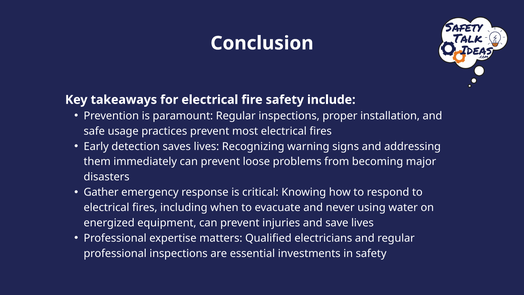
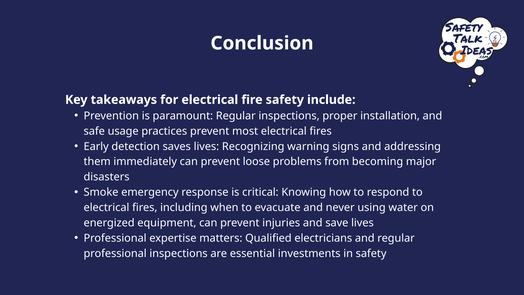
Gather: Gather -> Smoke (101, 192)
